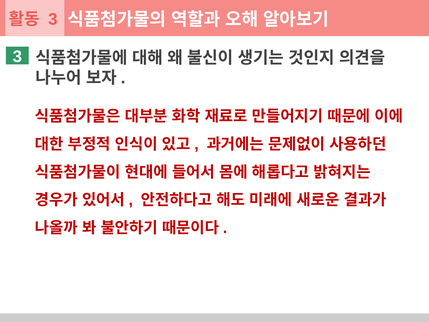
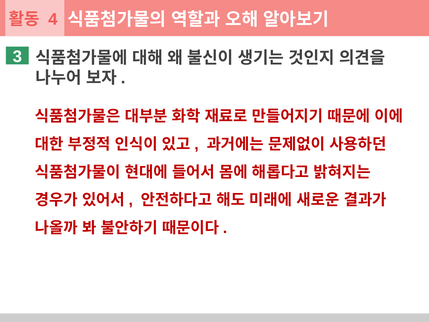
3: 3 -> 4 (53, 19)
